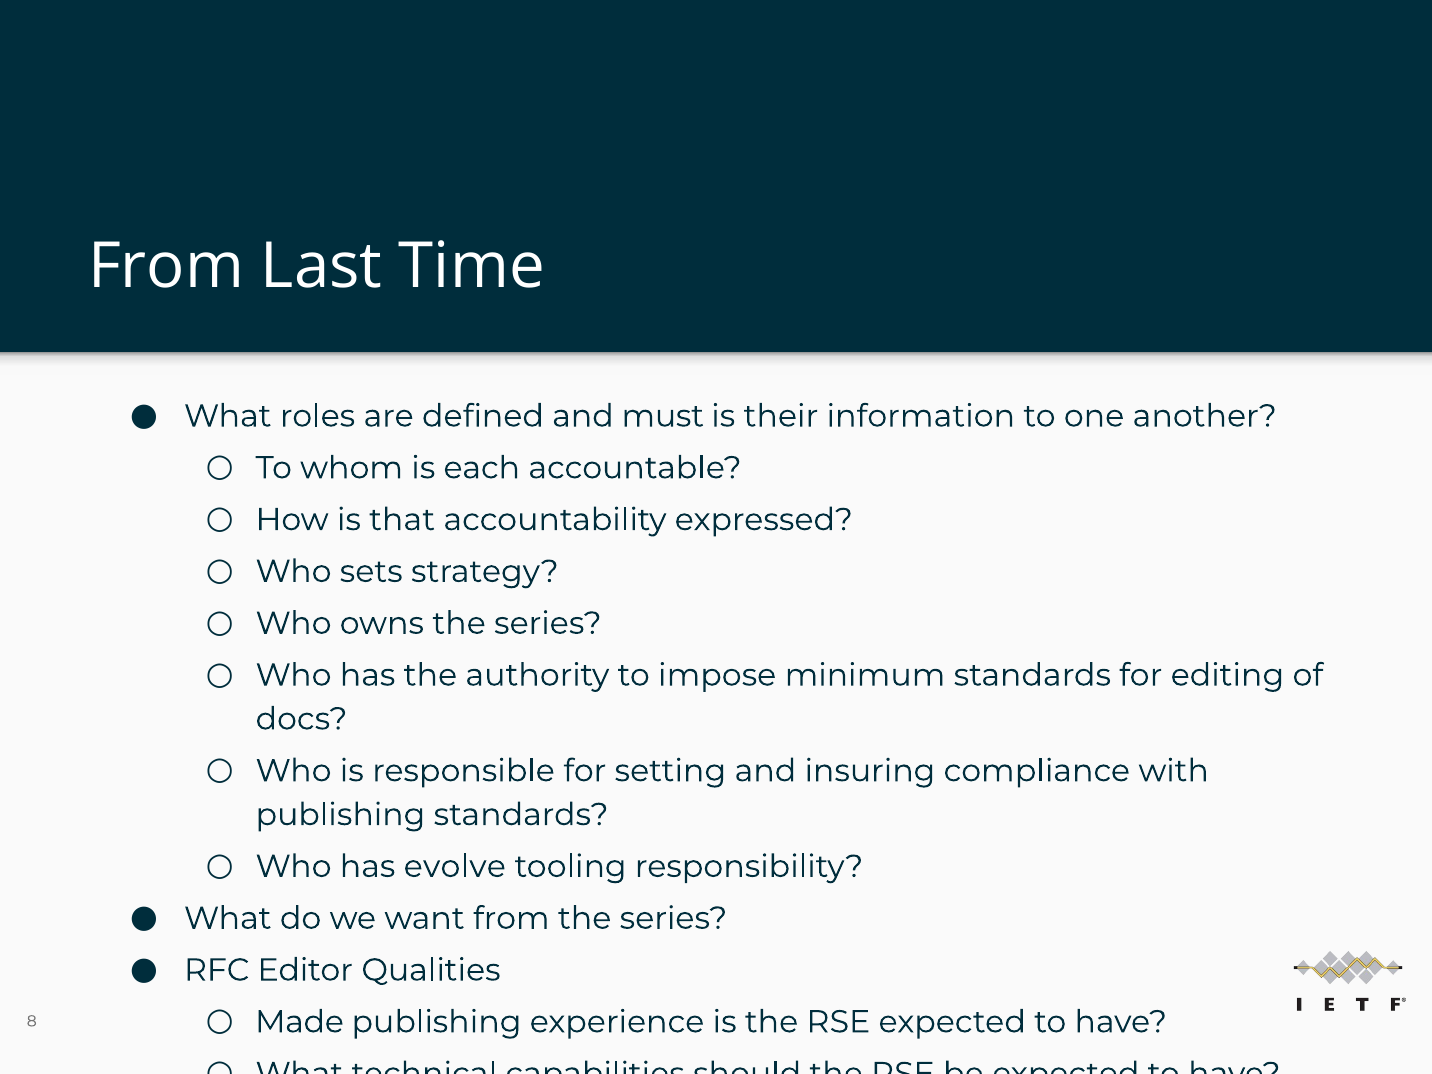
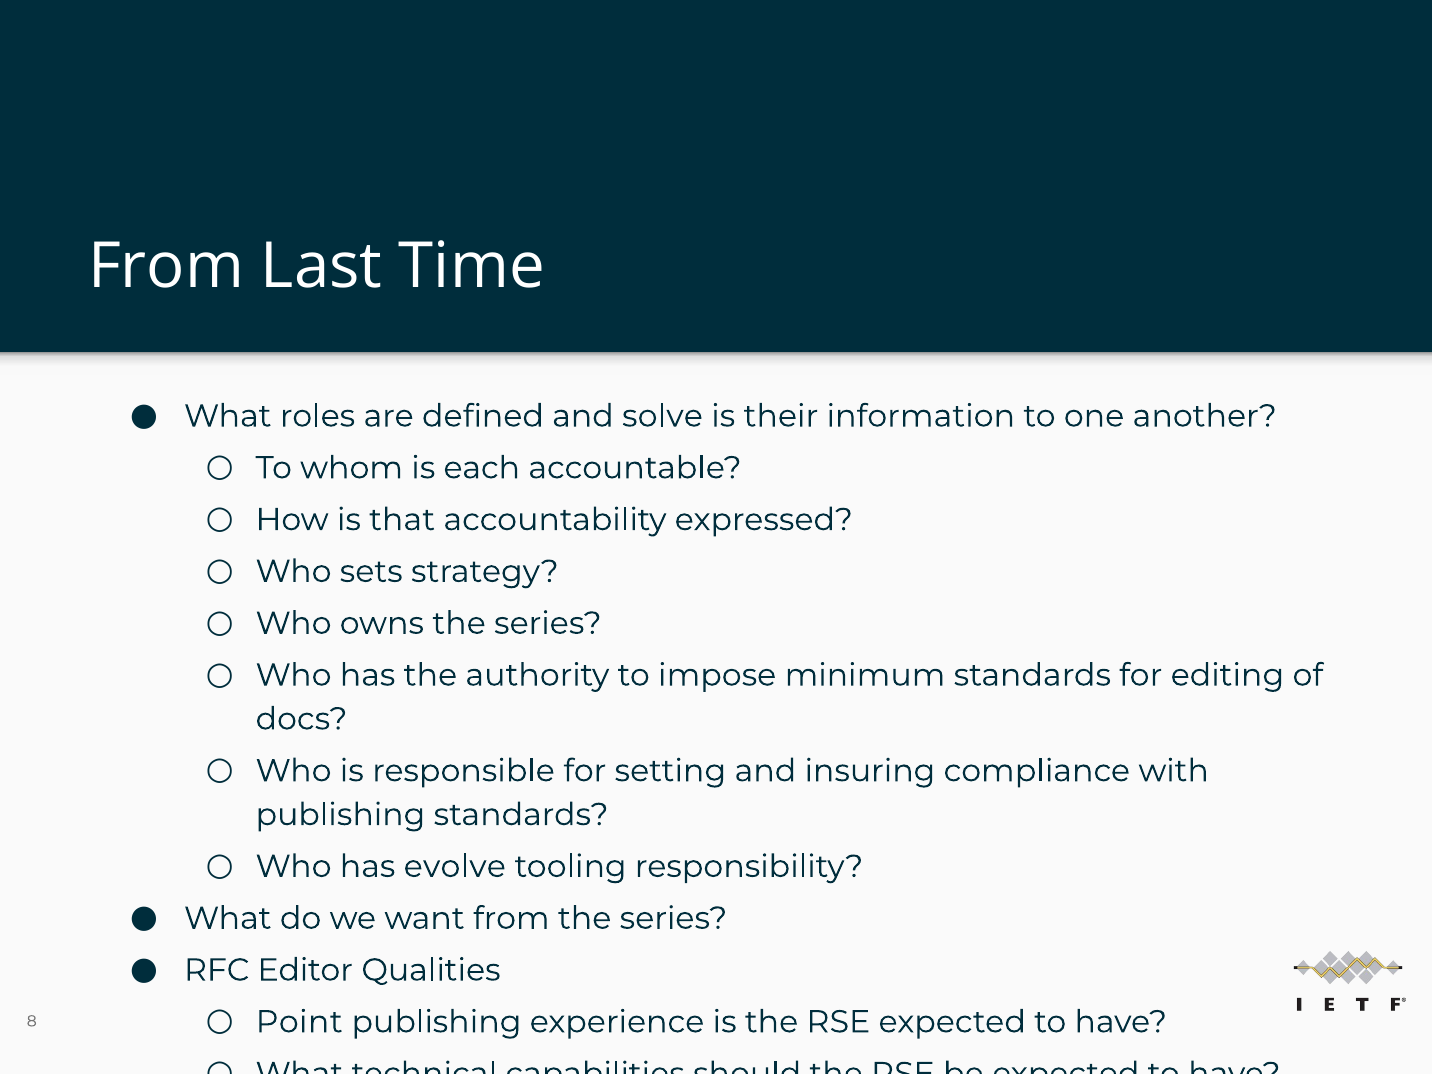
must: must -> solve (662, 416)
Made: Made -> Point (299, 1022)
